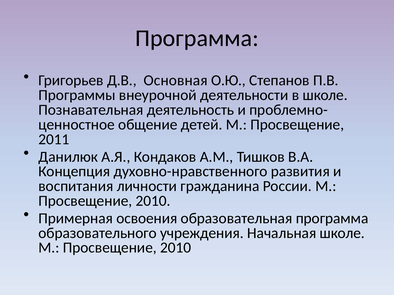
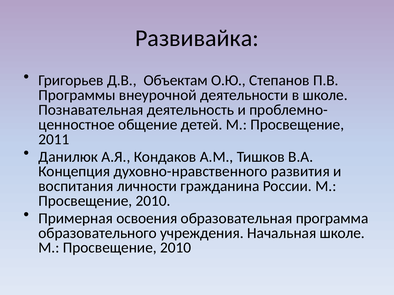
Программа: Программа -> Развивайка (197, 38)
Основная: Основная -> Объектам (176, 81)
